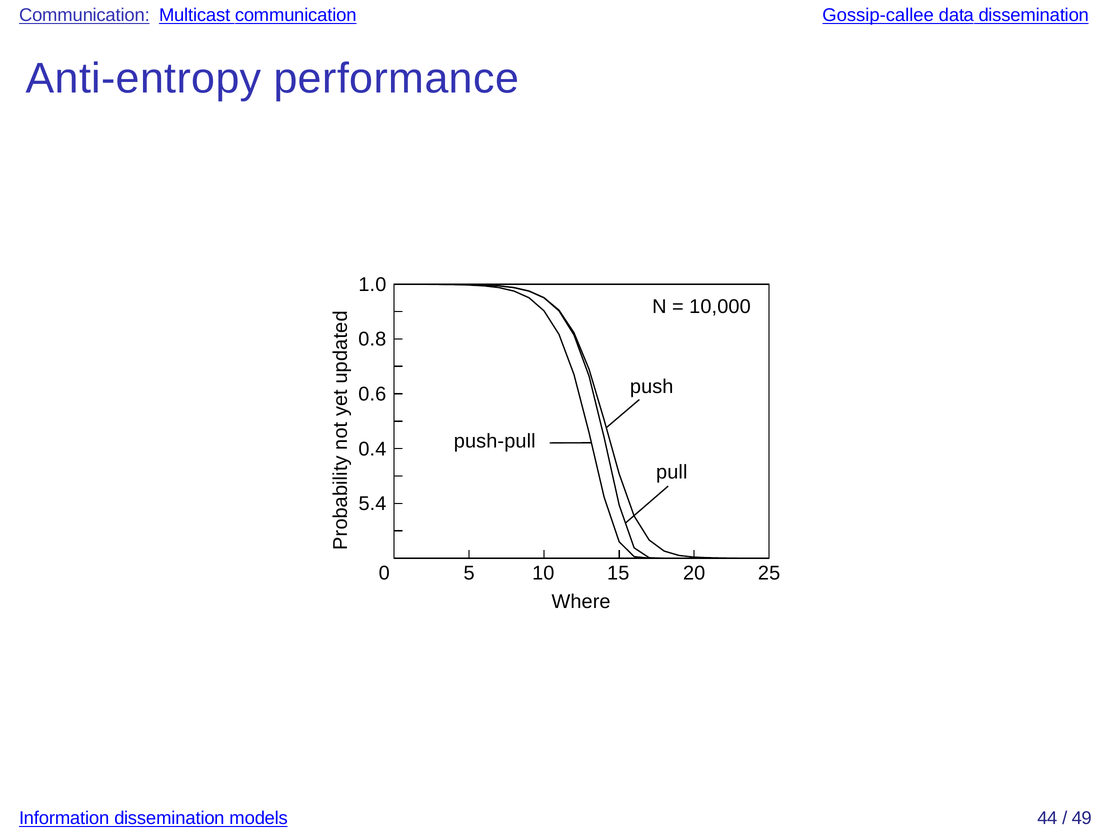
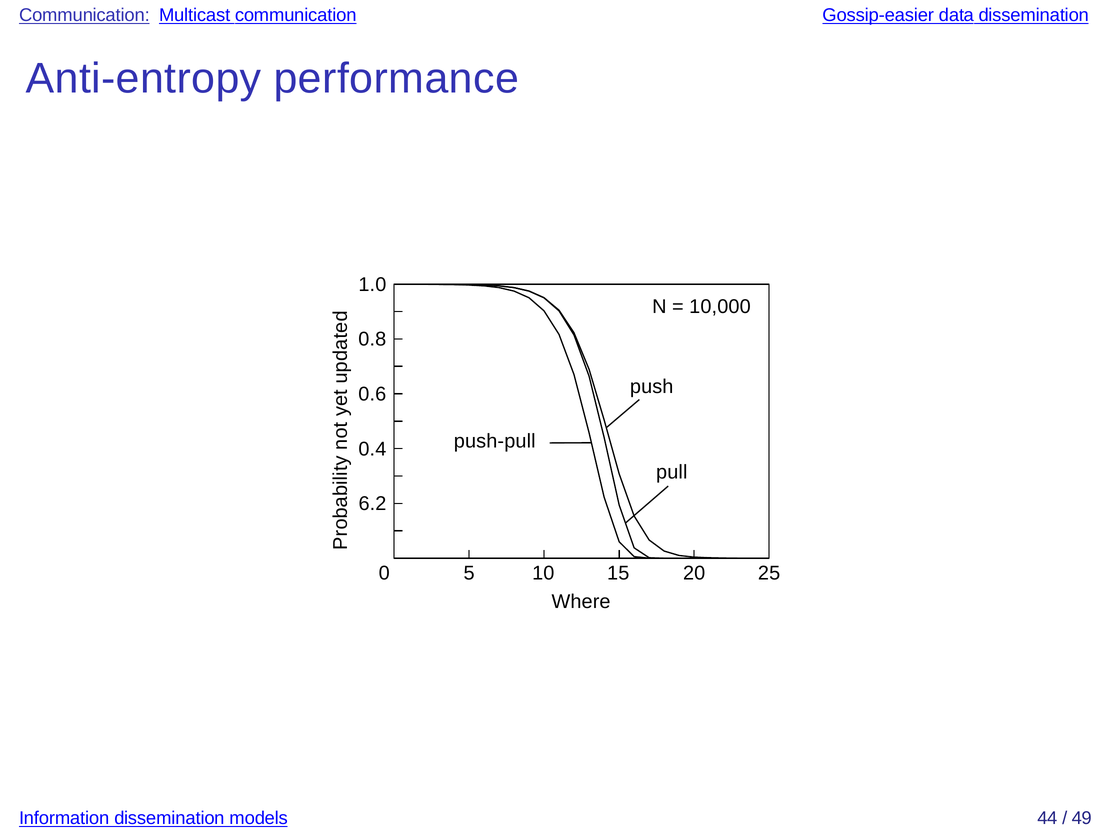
Gossip-callee: Gossip-callee -> Gossip-easier (878, 15)
5.4: 5.4 -> 6.2 (372, 504)
